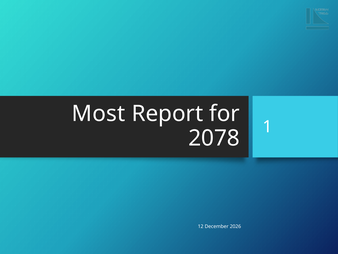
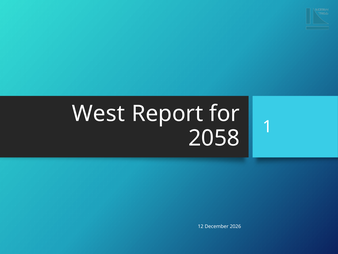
Most: Most -> West (98, 113)
2078: 2078 -> 2058 (214, 138)
